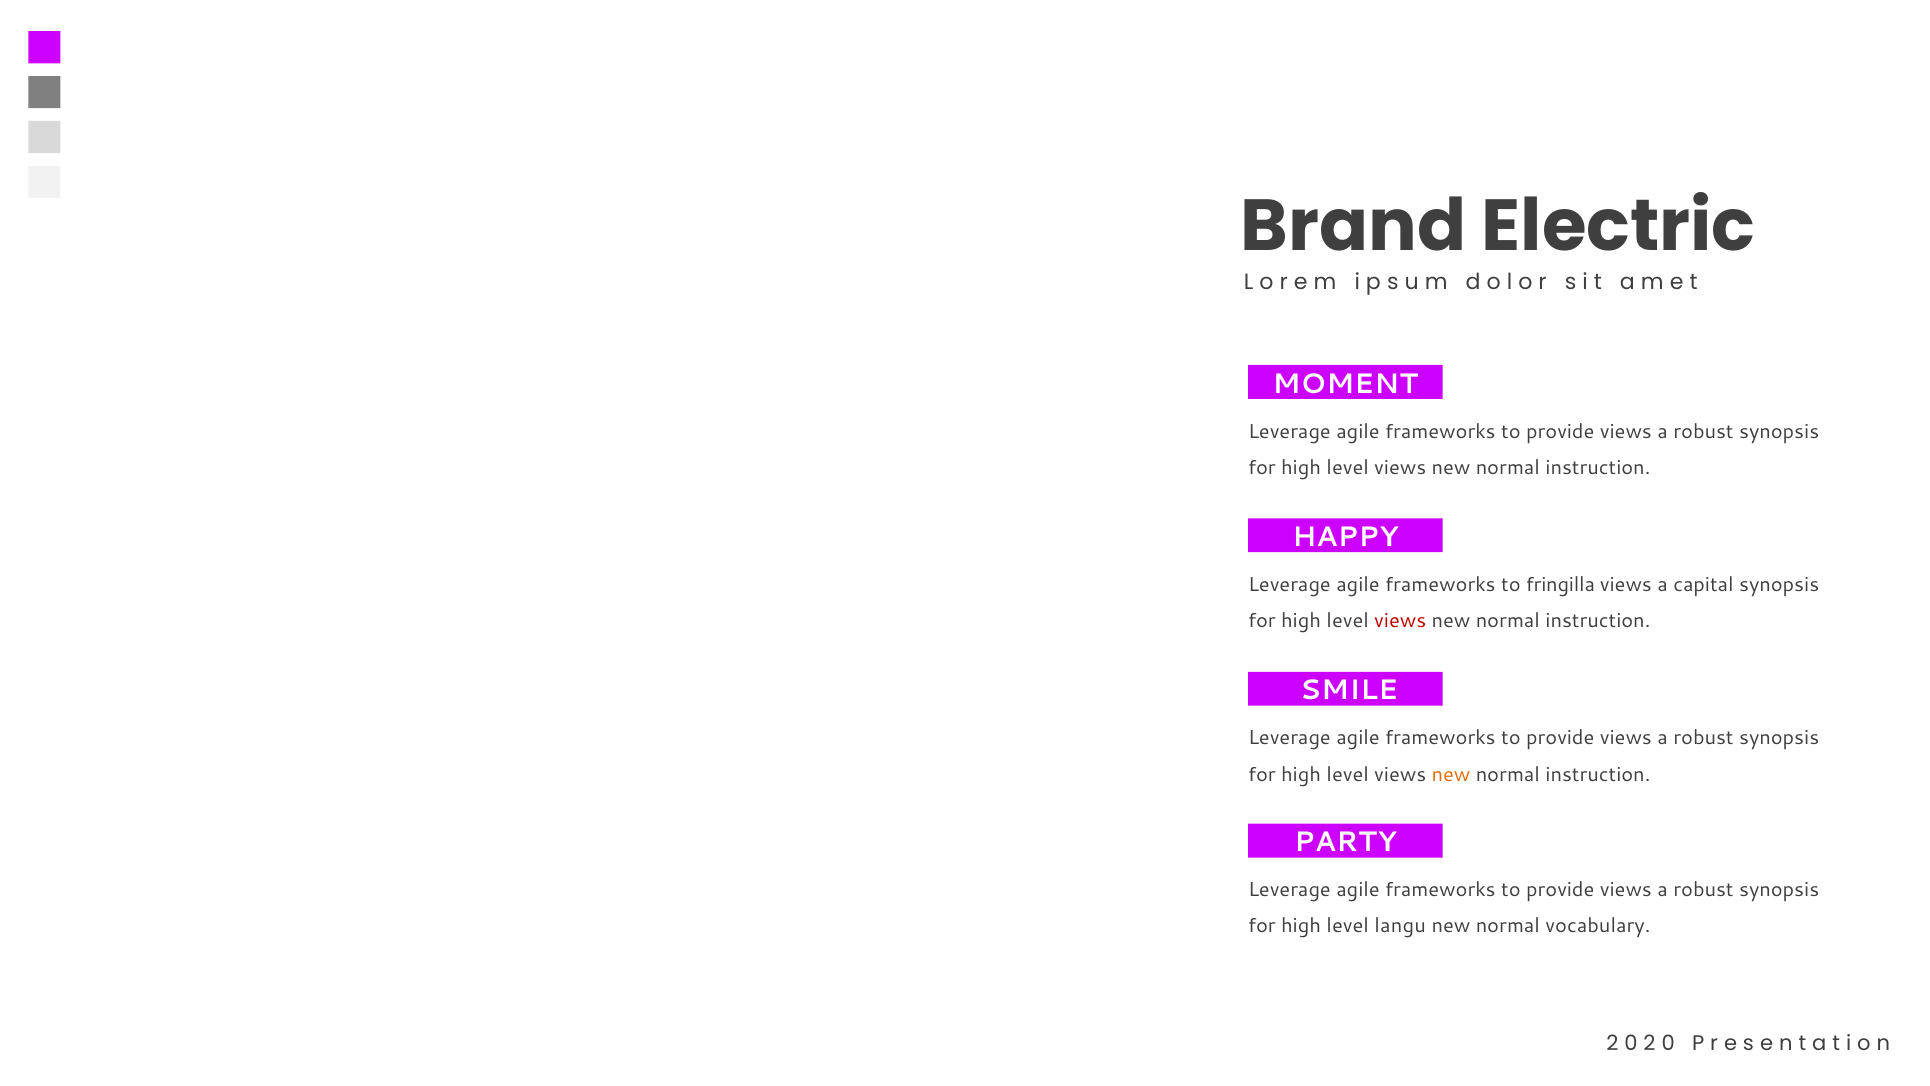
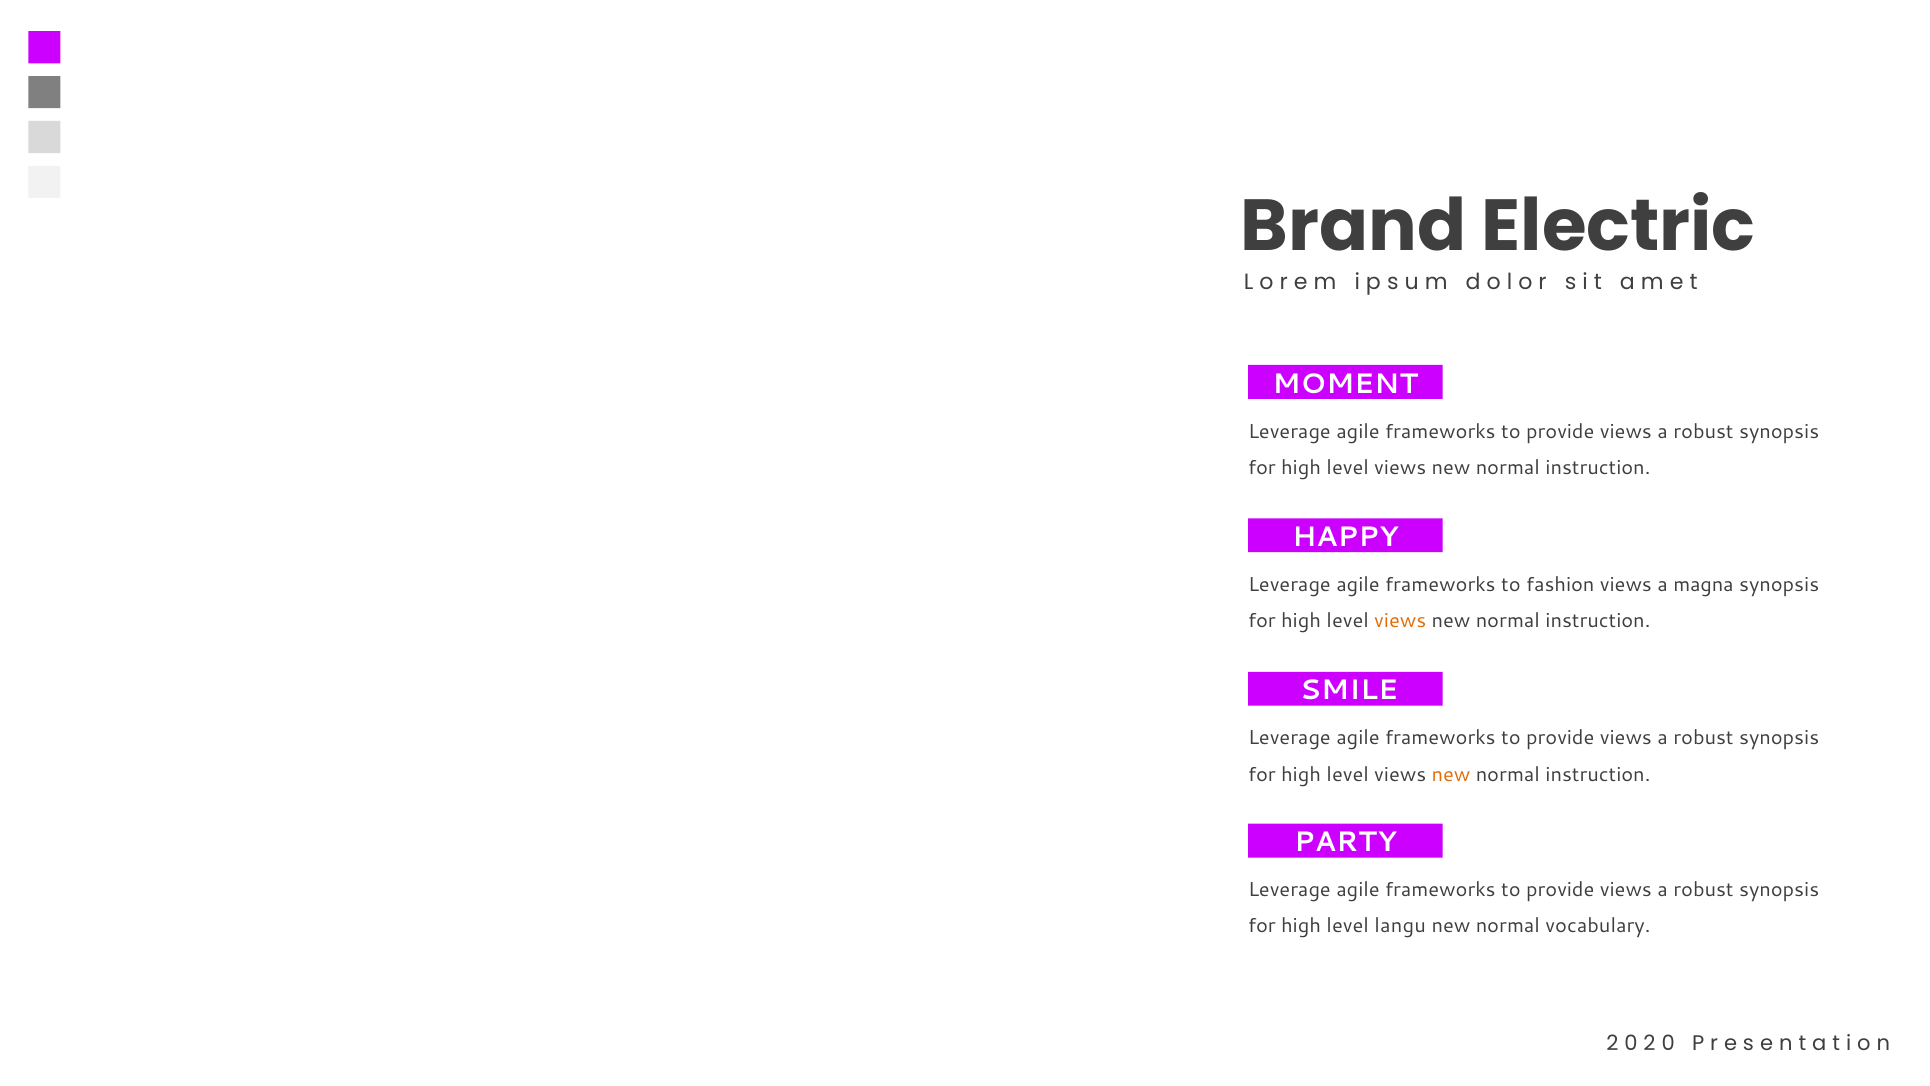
fringilla: fringilla -> fashion (1560, 585)
capital: capital -> magna (1703, 585)
views colour: red -> orange (1400, 621)
